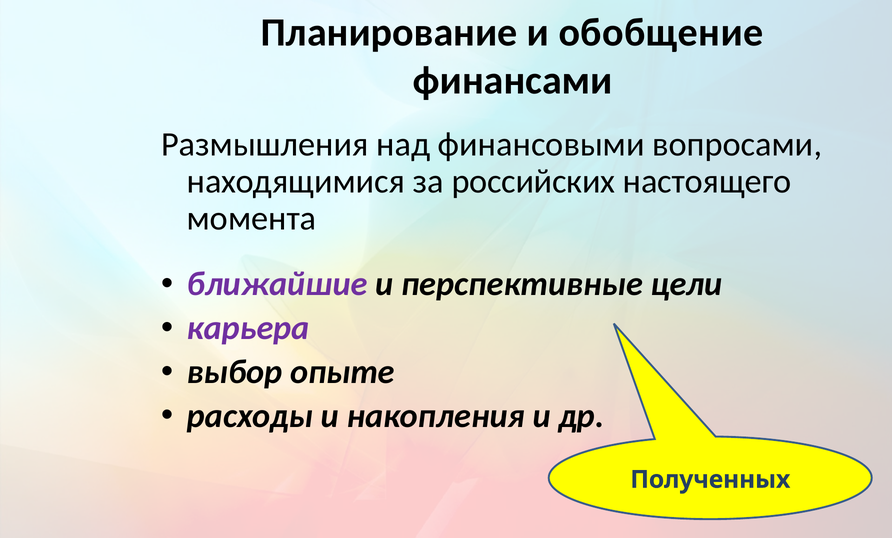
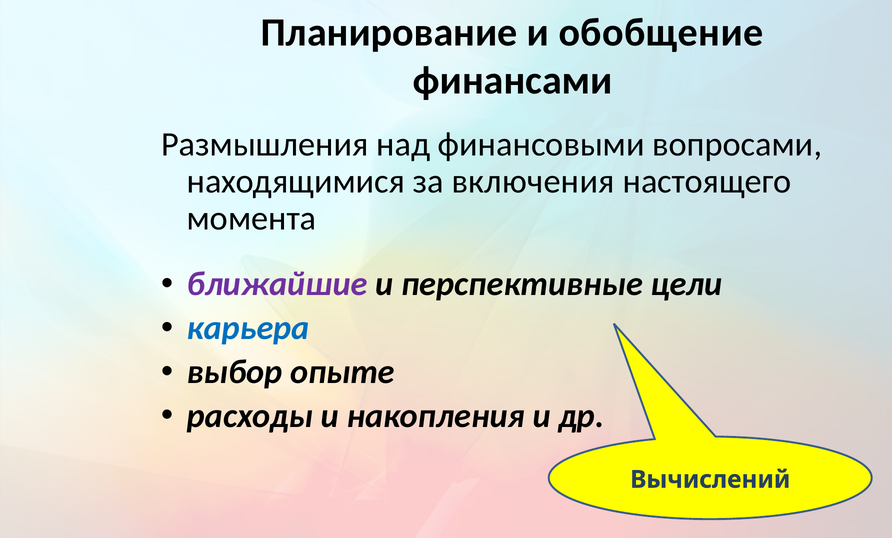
российских: российских -> включения (533, 181)
карьера colour: purple -> blue (248, 328)
Полученных: Полученных -> Вычислений (710, 479)
